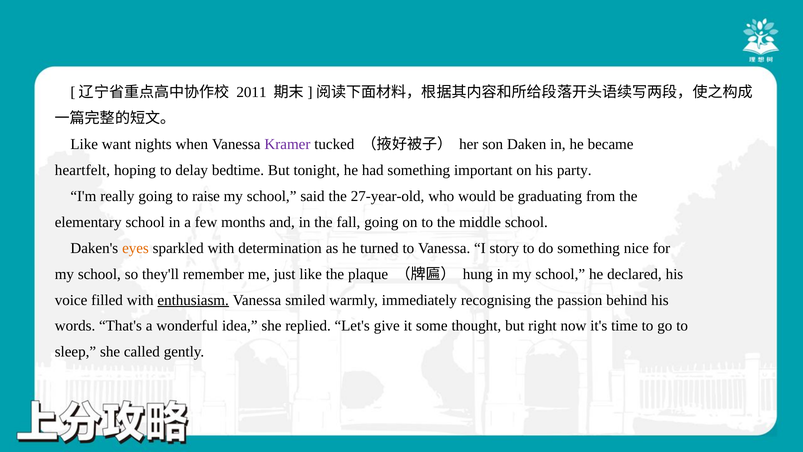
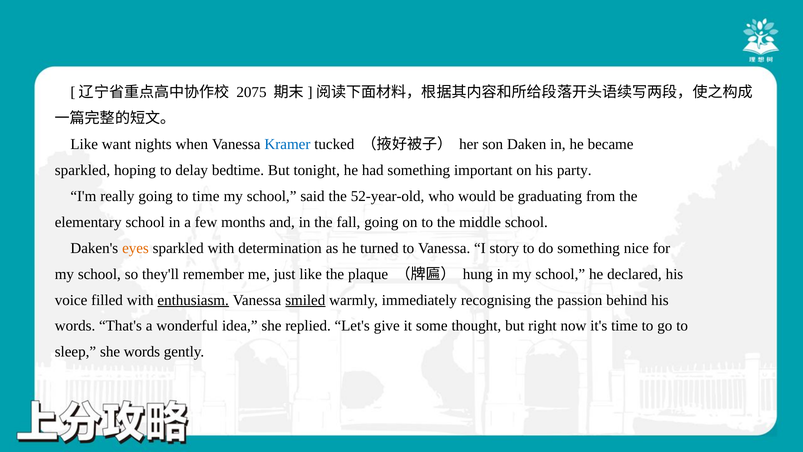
2011: 2011 -> 2075 (251, 92)
Kramer colour: purple -> blue (287, 144)
heartfelt: heartfelt -> sparkled (82, 170)
to raise: raise -> time (206, 196)
27-year-old: 27-year-old -> 52-year-old (388, 196)
smiled underline: none -> present (305, 300)
she called: called -> words (142, 352)
